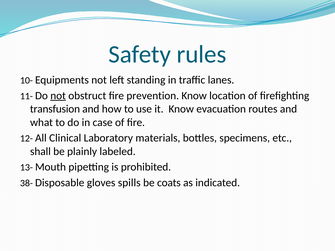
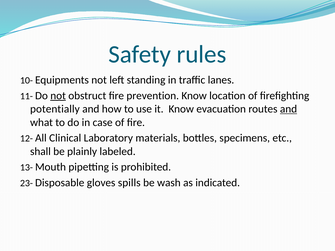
transfusion: transfusion -> potentially (55, 109)
and underline: none -> present (289, 109)
38-: 38- -> 23- (26, 183)
coats: coats -> wash (169, 183)
